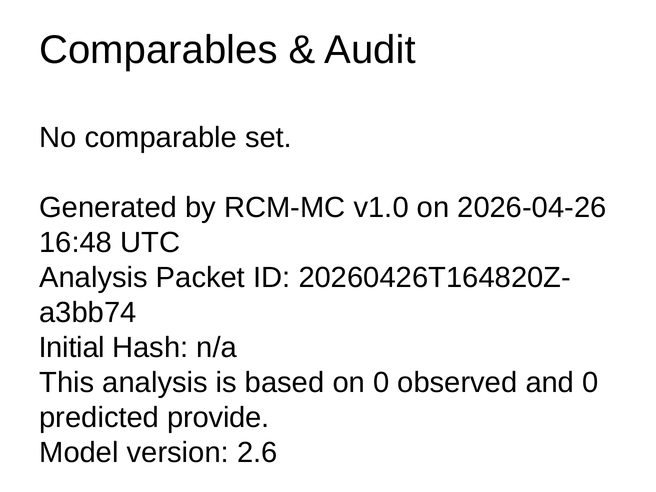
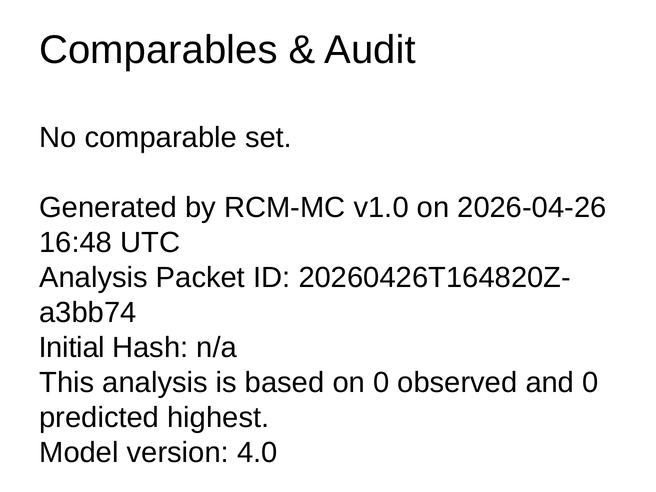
provide: provide -> highest (218, 418)
2.6: 2.6 -> 4.0 (257, 453)
